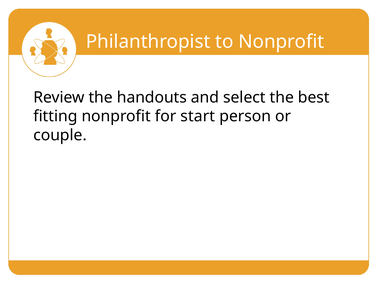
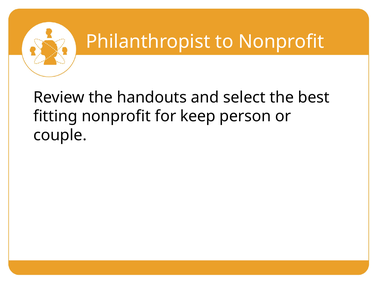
start: start -> keep (198, 116)
